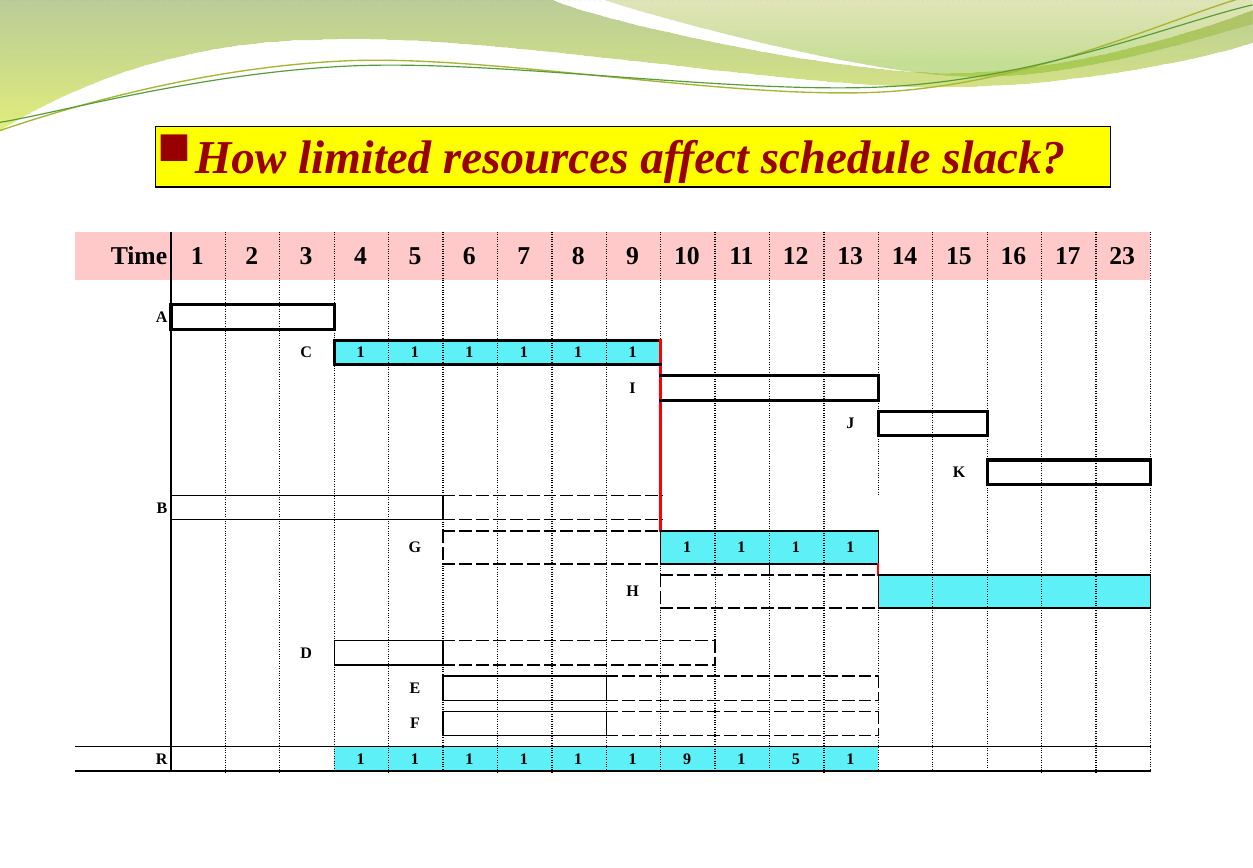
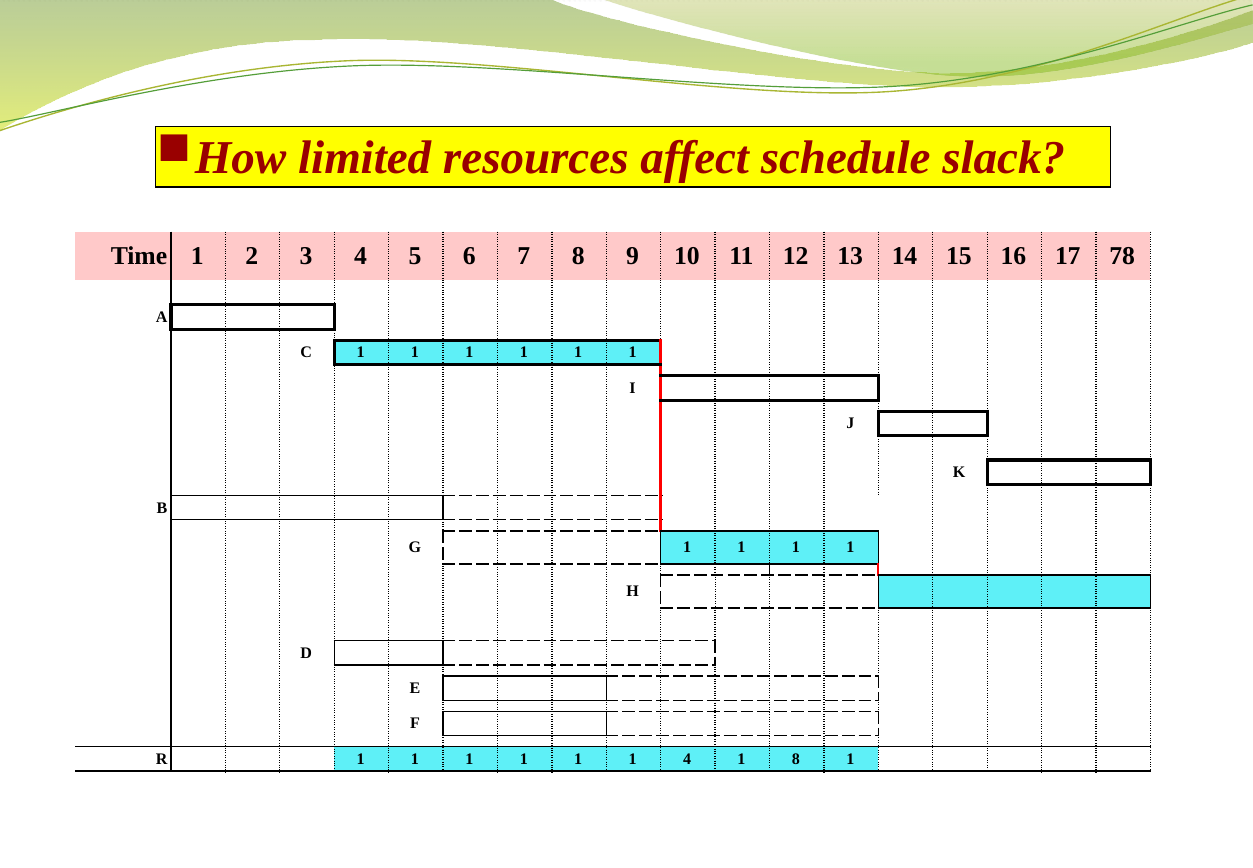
23: 23 -> 78 (1122, 256)
1 9: 9 -> 4 (687, 759)
1 5: 5 -> 8 (796, 759)
